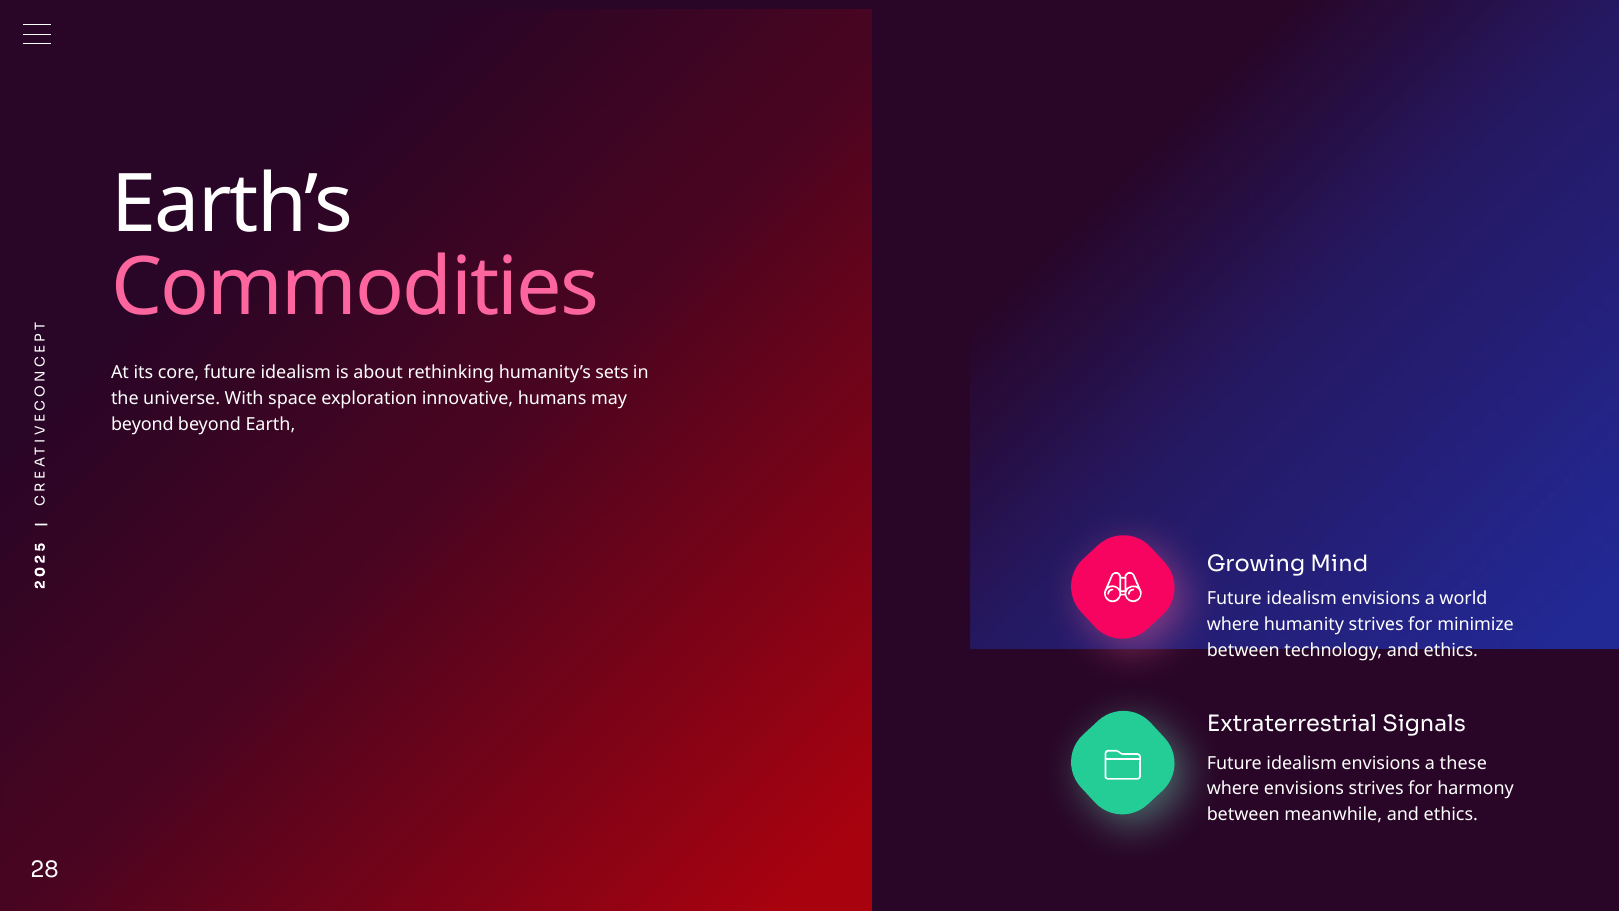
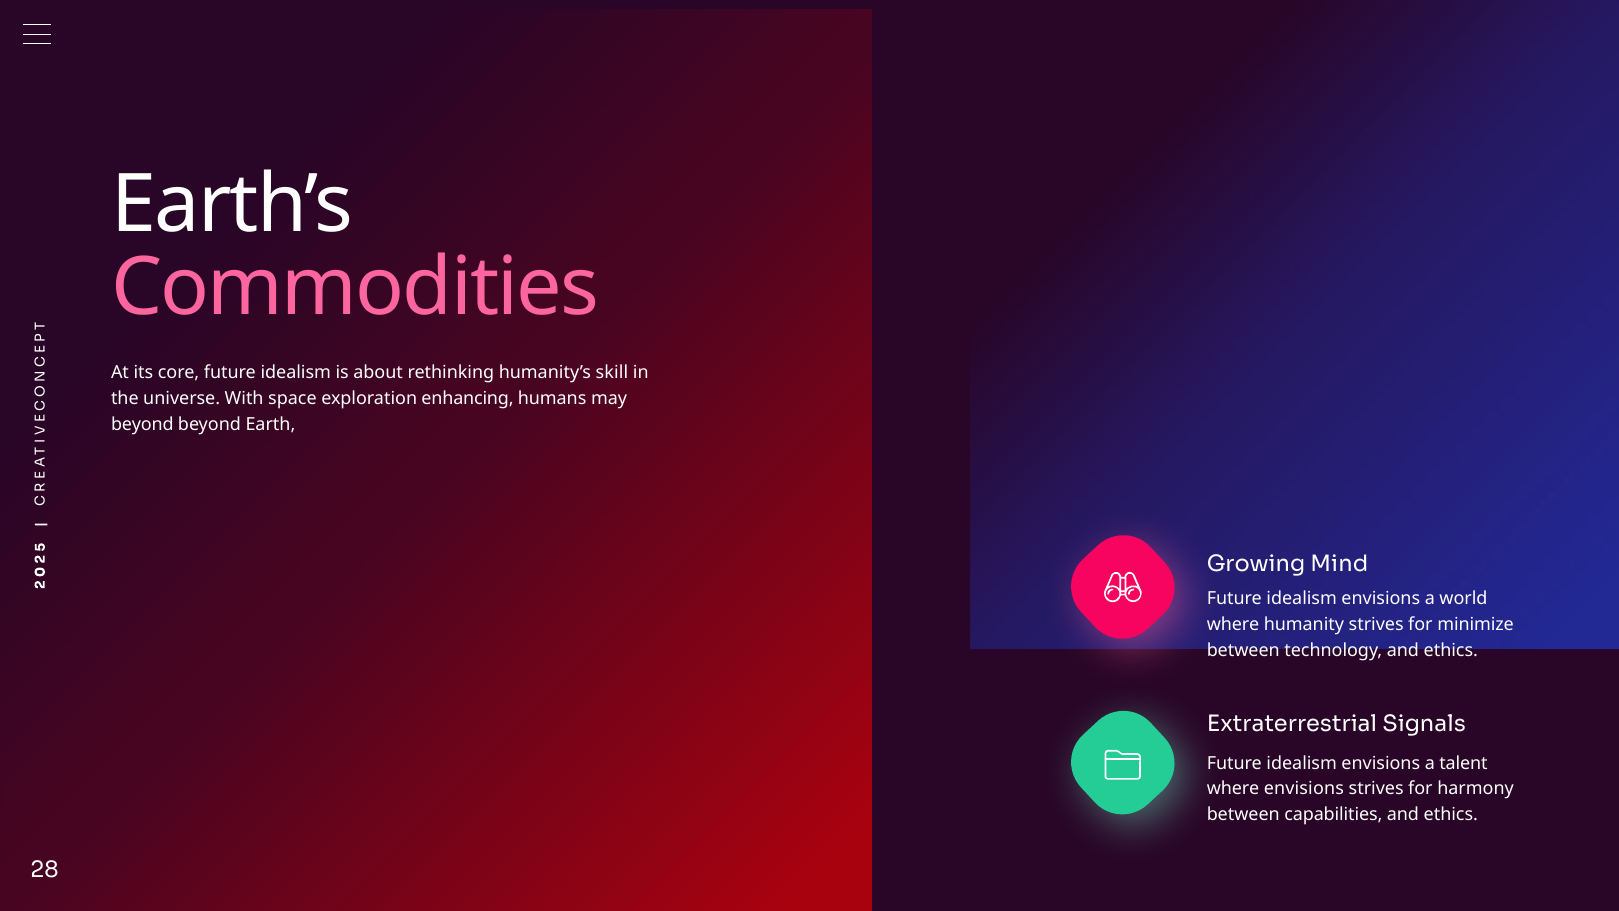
sets: sets -> skill (612, 372)
innovative: innovative -> enhancing (468, 398)
these: these -> talent (1463, 763)
meanwhile: meanwhile -> capabilities (1333, 815)
